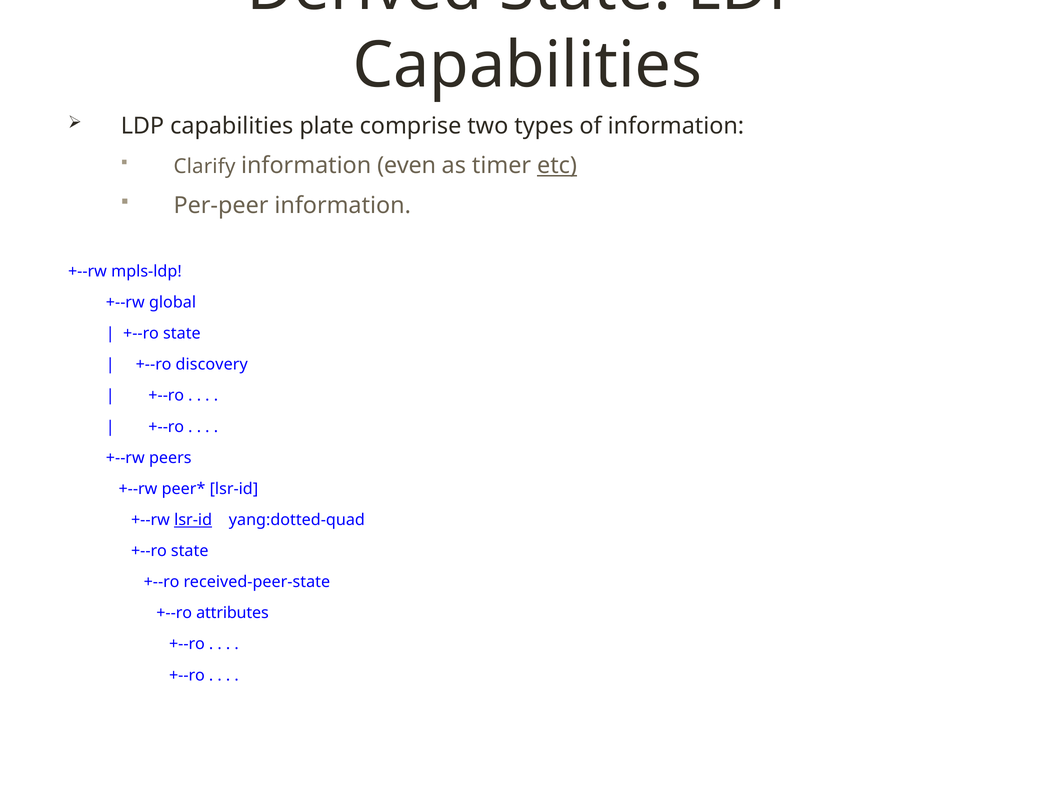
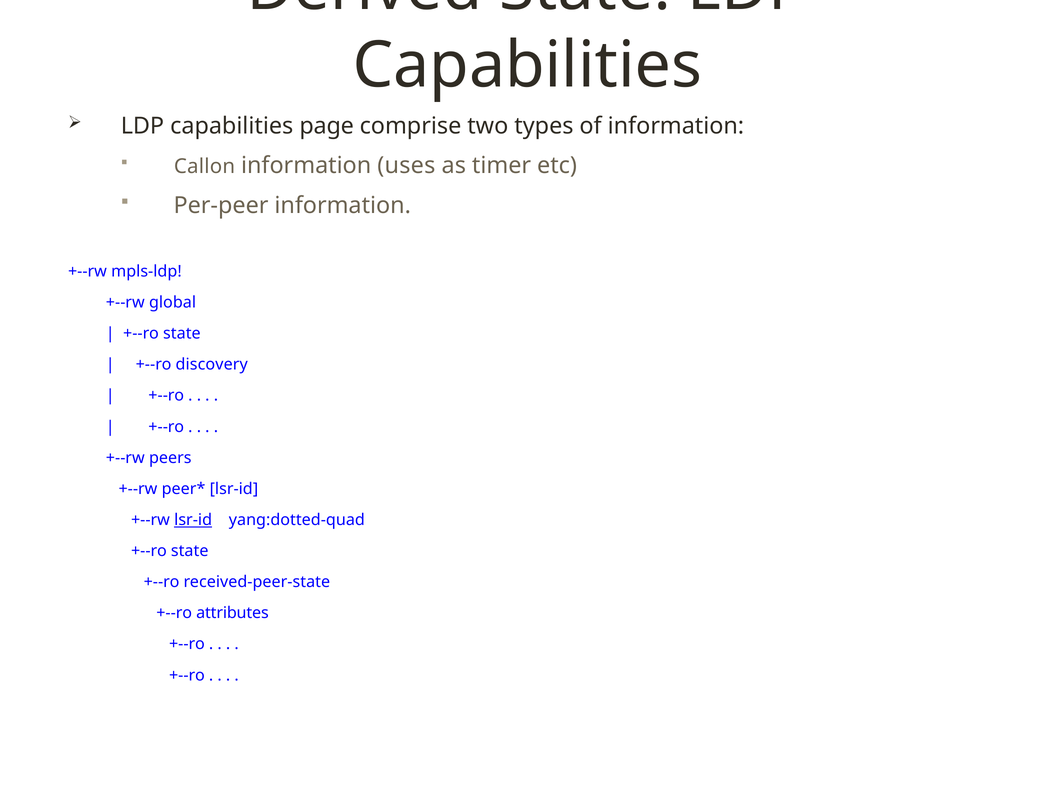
plate: plate -> page (327, 126)
Clarify: Clarify -> Callon (204, 167)
even: even -> uses (406, 166)
etc underline: present -> none (557, 166)
